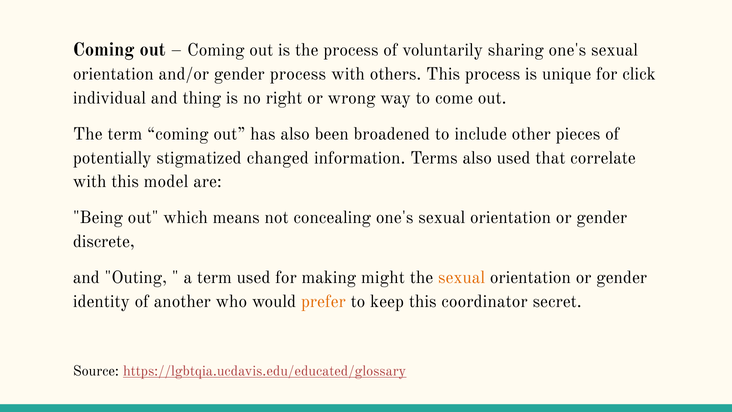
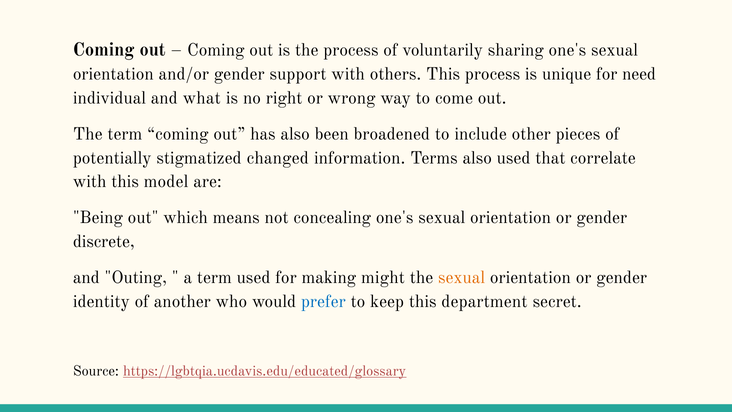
gender process: process -> support (298, 74)
click: click -> need (639, 74)
thing: thing -> what (202, 98)
prefer colour: orange -> blue (323, 301)
coordinator: coordinator -> department (484, 301)
